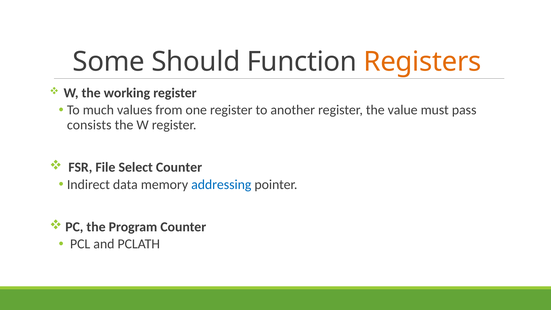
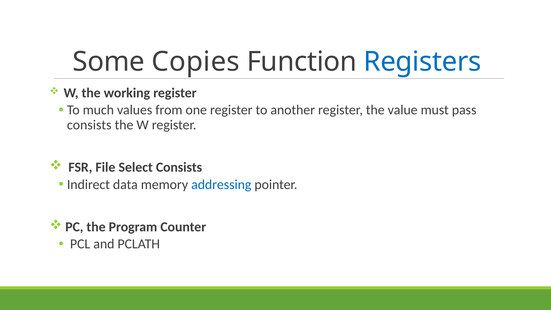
Should: Should -> Copies (196, 62)
Registers colour: orange -> blue (422, 62)
Select Counter: Counter -> Consists (179, 167)
